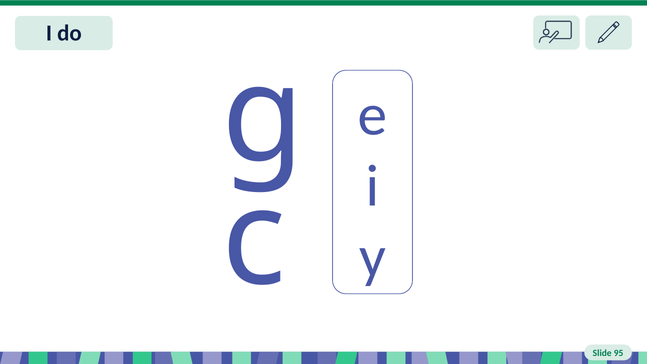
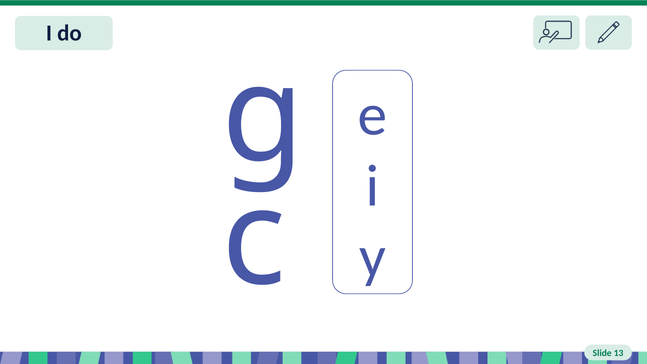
95: 95 -> 13 (619, 353)
